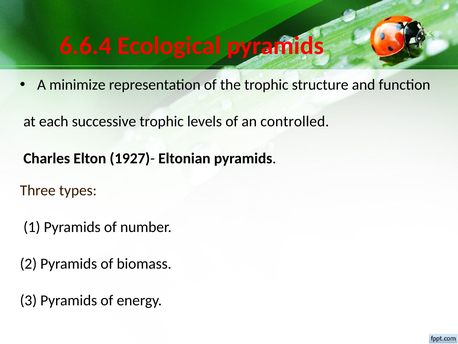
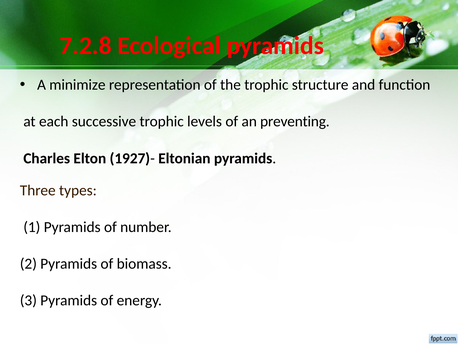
6.6.4: 6.6.4 -> 7.2.8 (85, 46)
controlled: controlled -> preventing (295, 121)
